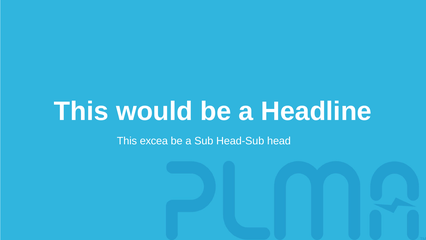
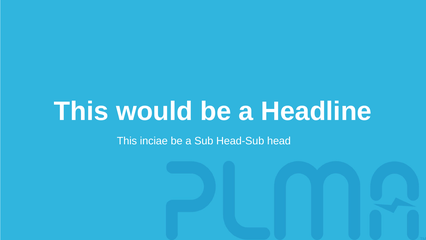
excea: excea -> inciae (154, 141)
